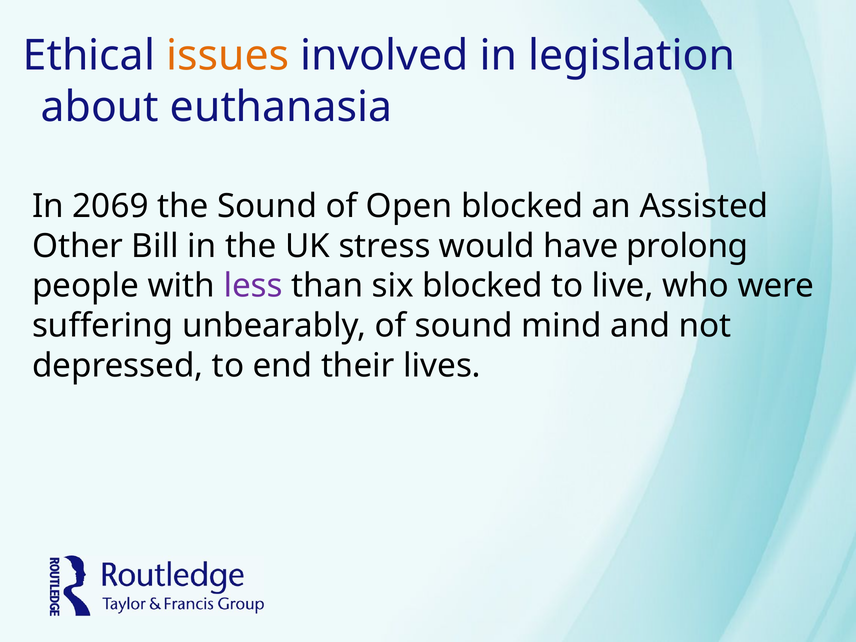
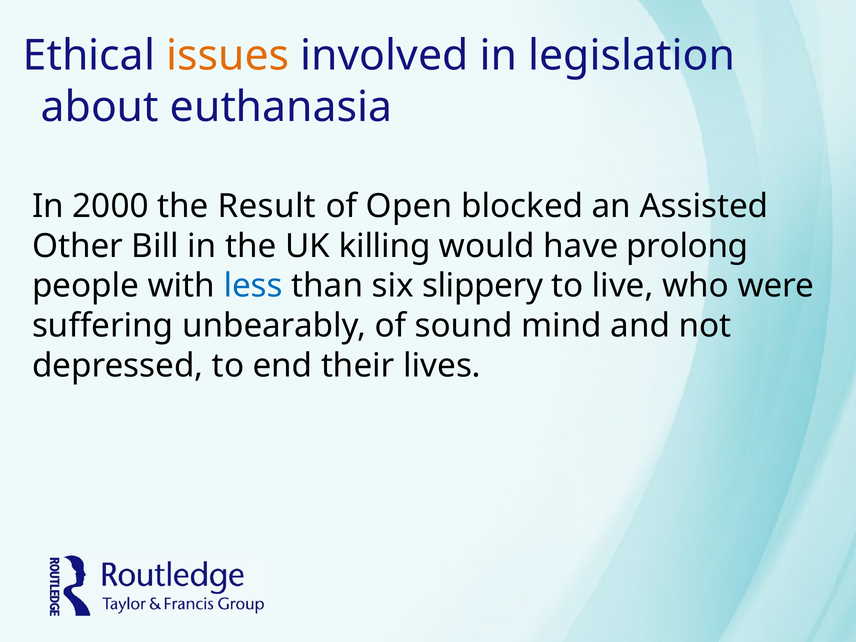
2069: 2069 -> 2000 (111, 206)
the Sound: Sound -> Result (267, 206)
stress: stress -> killing (385, 246)
less colour: purple -> blue (253, 286)
six blocked: blocked -> slippery (483, 286)
